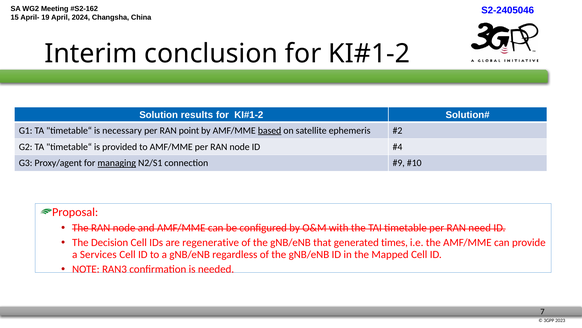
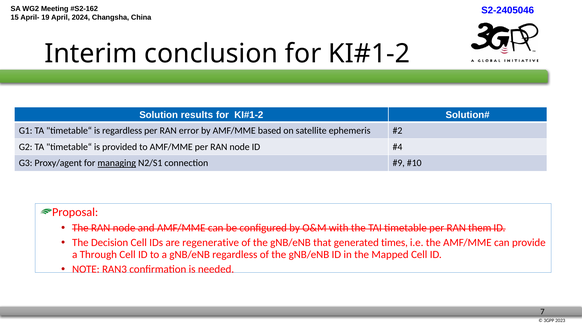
is necessary: necessary -> regardless (122, 130)
point: point -> error (189, 130)
based underline: present -> none (270, 130)
need: need -> them (480, 227)
Services: Services -> Through (98, 254)
